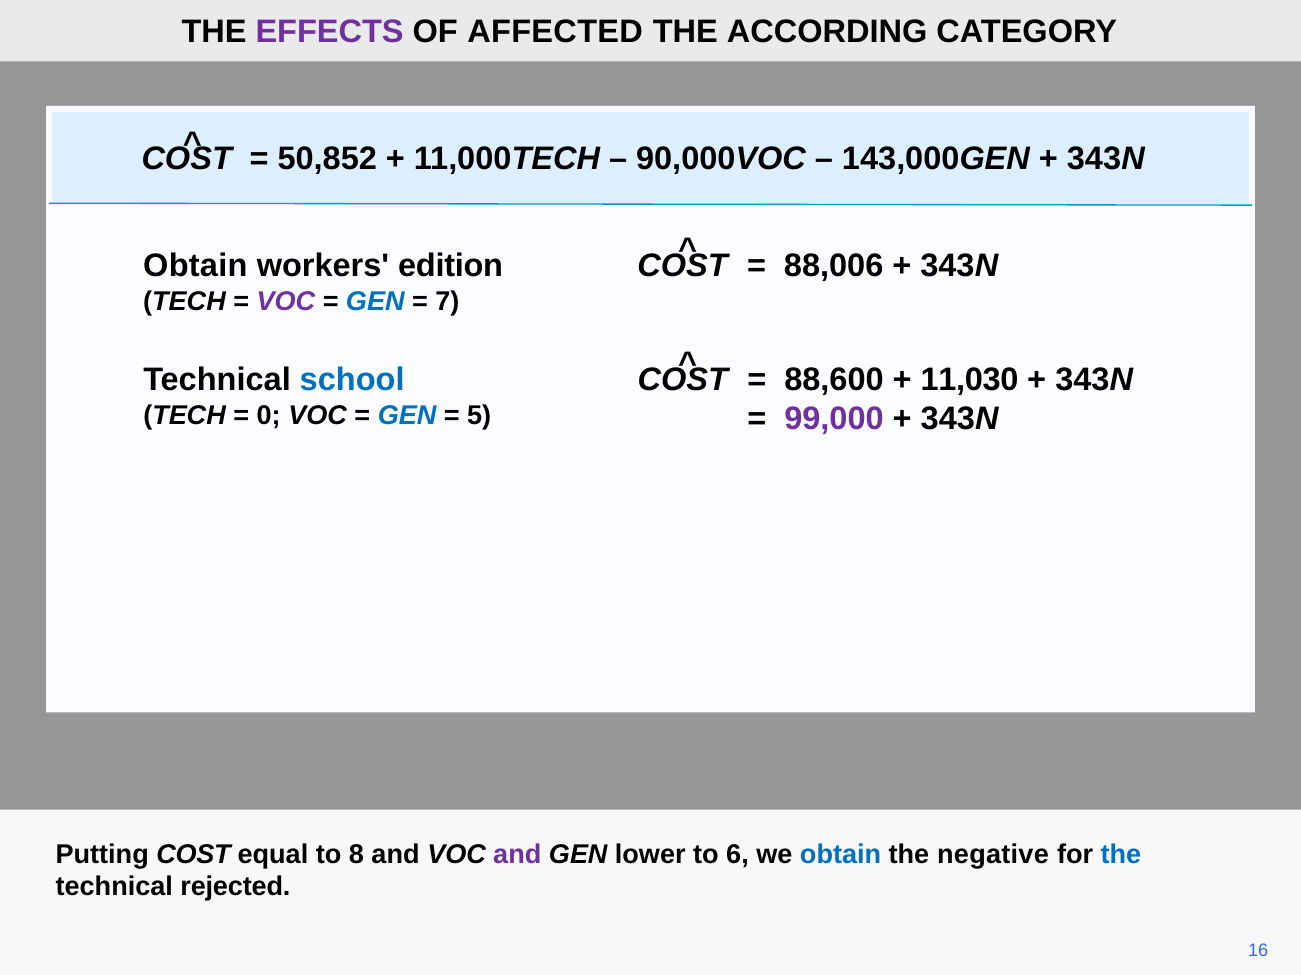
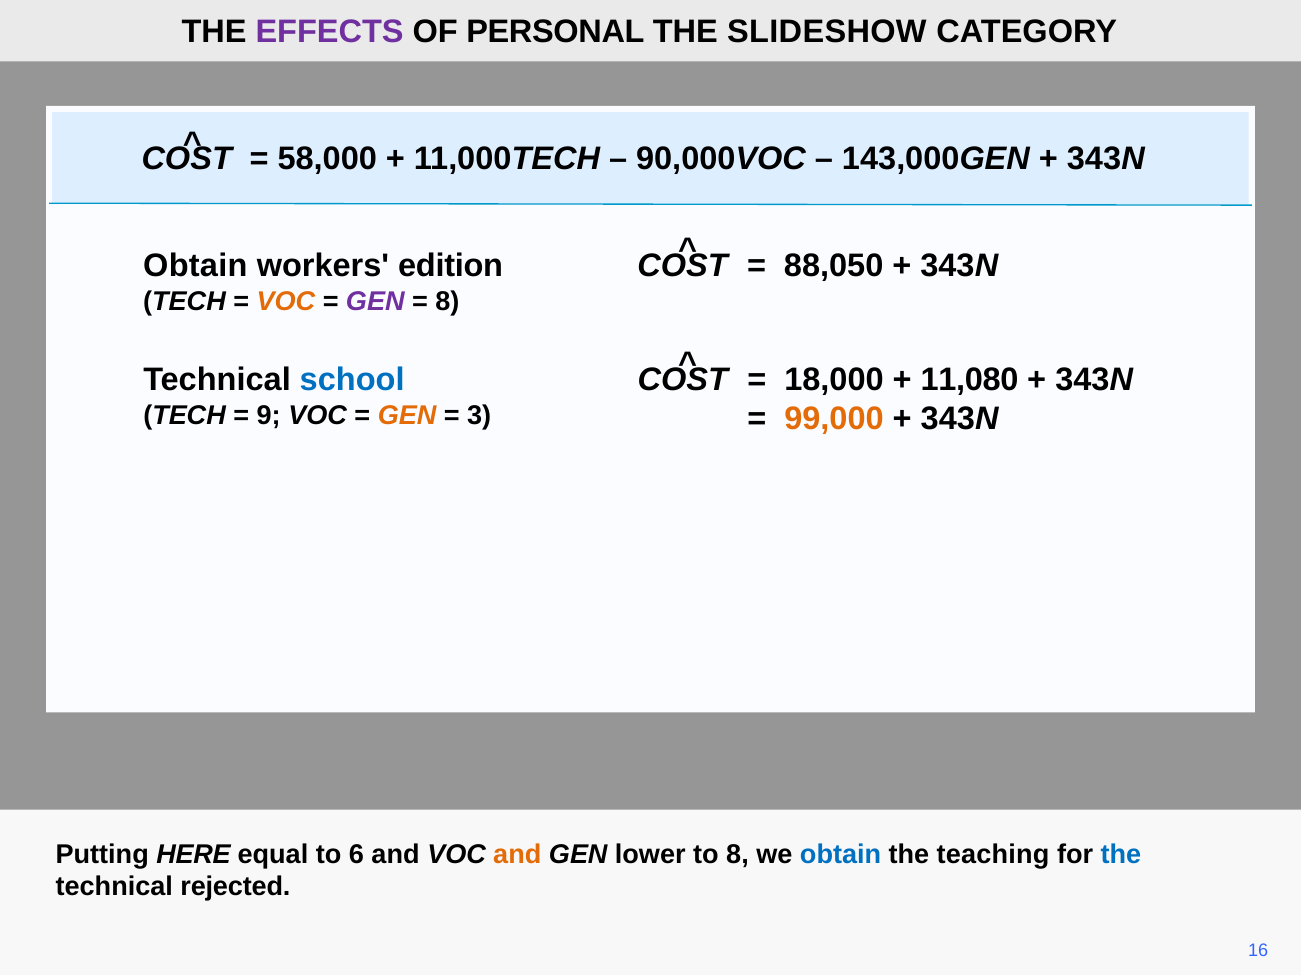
AFFECTED: AFFECTED -> PERSONAL (555, 32)
ACCORDING: ACCORDING -> SLIDESHOW (827, 32)
50,852: 50,852 -> 58,000 (327, 159)
88,006: 88,006 -> 88,050 (834, 266)
VOC colour: purple -> orange (286, 302)
GEN colour: blue -> purple (375, 302)
7: 7 -> 8 (447, 302)
88,600: 88,600 -> 18,000 (834, 380)
11,030: 11,030 -> 11,080 (970, 380)
0: 0 -> 9 (269, 416)
GEN colour: blue -> orange (407, 416)
5: 5 -> 3 (479, 416)
99,000 colour: purple -> orange (834, 419)
Putting COST: COST -> HERE (194, 855)
8: 8 -> 6 (356, 855)
and colour: purple -> orange (517, 855)
to 6: 6 -> 8 (738, 855)
negative: negative -> teaching (993, 855)
